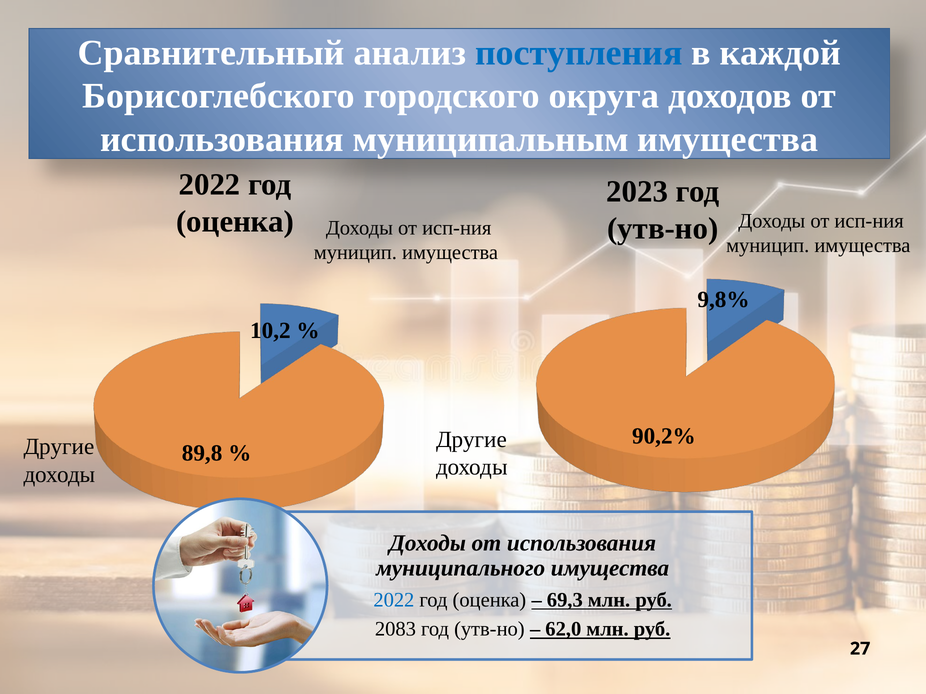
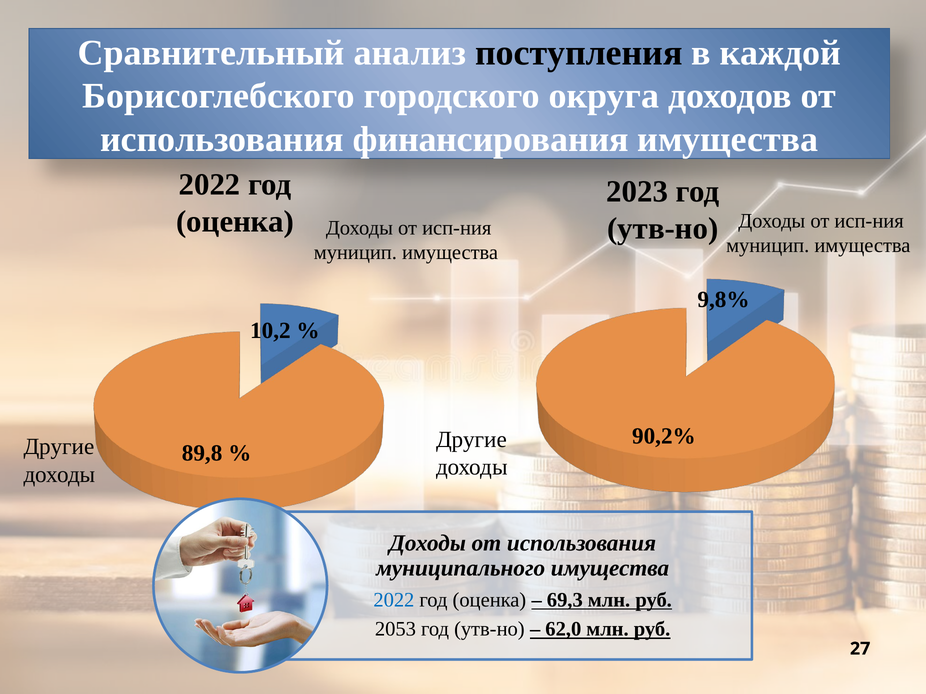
поступления colour: blue -> black (579, 53)
муниципальным: муниципальным -> финансирования (491, 139)
2083: 2083 -> 2053 (395, 630)
